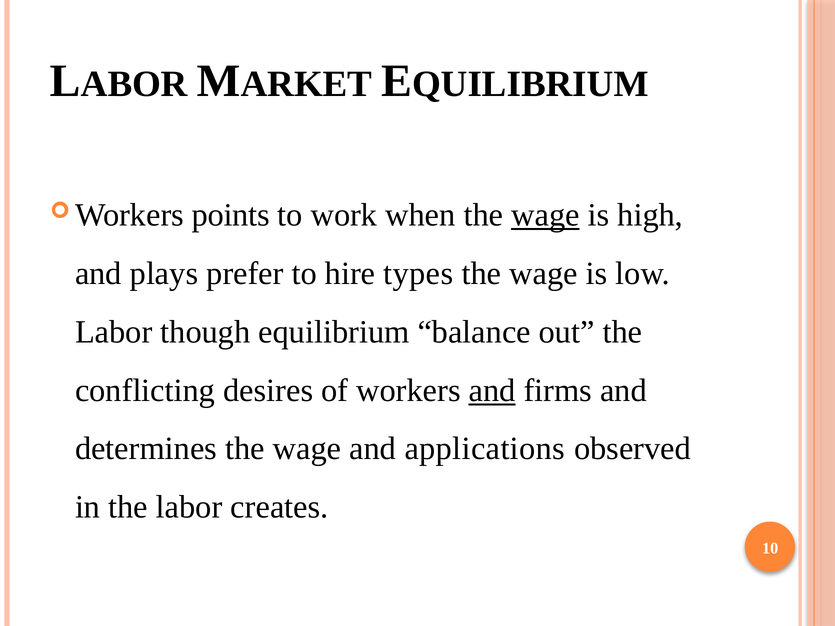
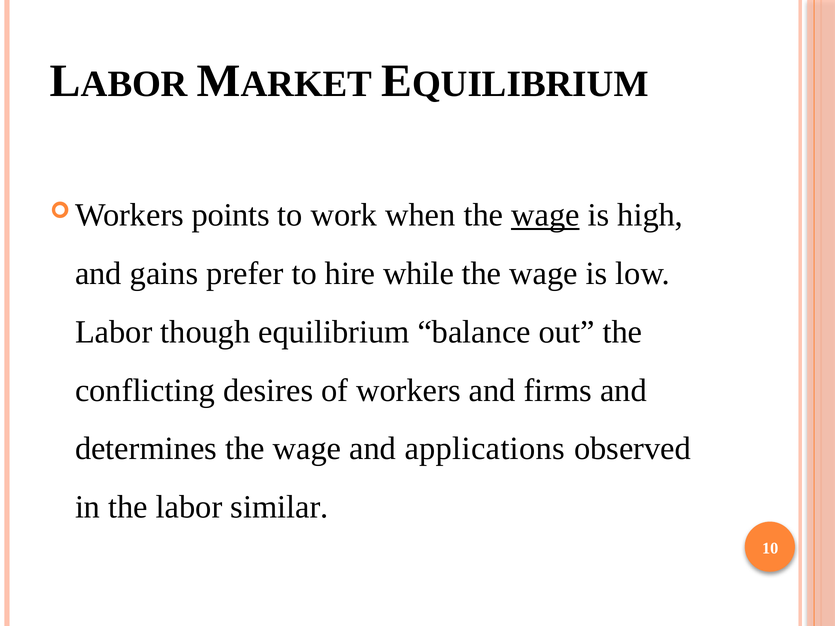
plays: plays -> gains (164, 274)
types: types -> while (419, 274)
and underline: present -> none (492, 390)
creates: creates -> similar (280, 507)
